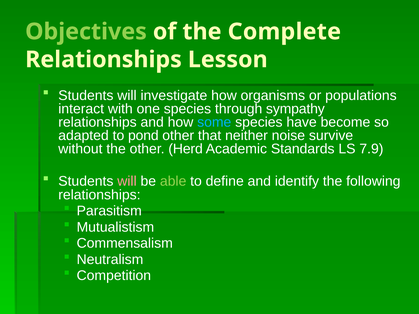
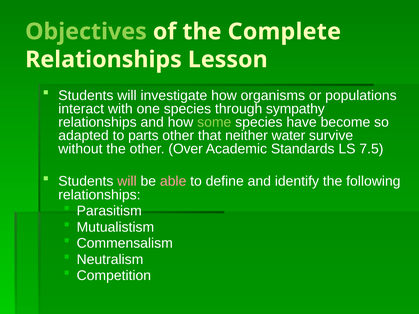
some colour: light blue -> light green (214, 122)
pond: pond -> parts (143, 136)
noise: noise -> water (288, 136)
Herd: Herd -> Over (186, 149)
7.9: 7.9 -> 7.5 (371, 149)
able colour: light green -> pink (173, 182)
